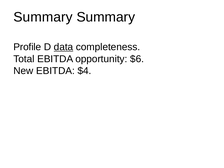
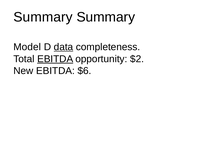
Profile: Profile -> Model (27, 47)
EBITDA underline: none -> present (55, 59)
$6: $6 -> $2 (137, 59)
$4: $4 -> $6 (85, 71)
